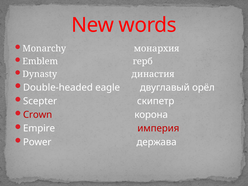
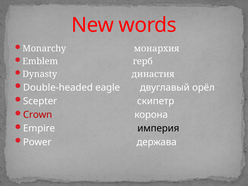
империя colour: red -> black (158, 128)
